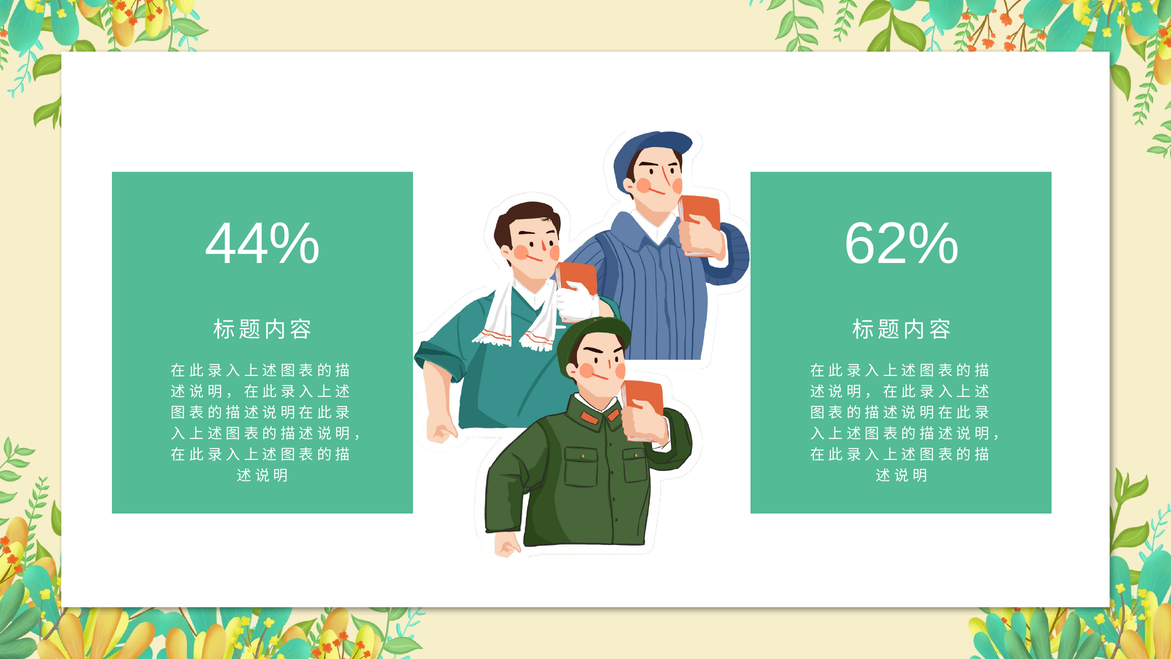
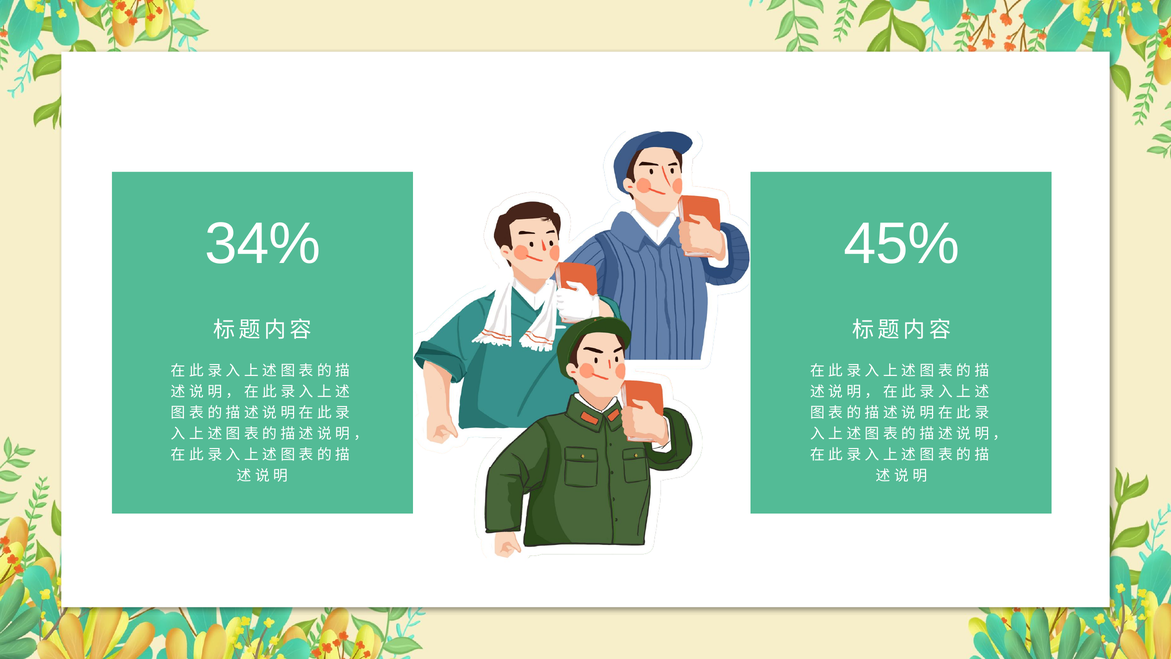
44%: 44% -> 34% (263, 244)
62%: 62% -> 45% (902, 244)
